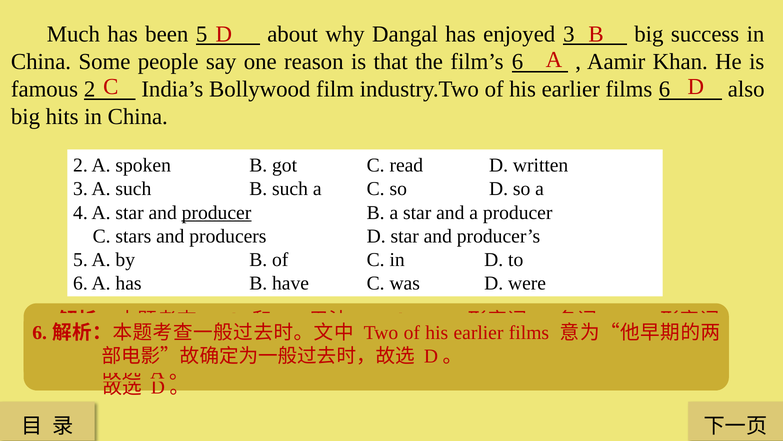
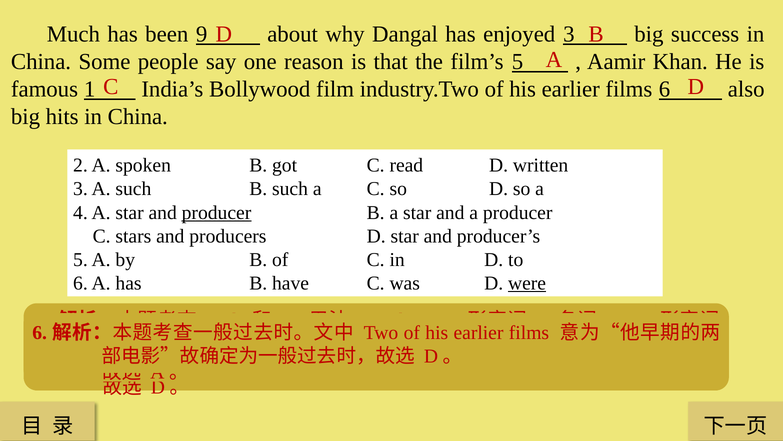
been 5: 5 -> 9 (202, 34)
film’s 6: 6 -> 5 (517, 62)
famous 2: 2 -> 1 (90, 89)
were underline: none -> present (527, 283)
